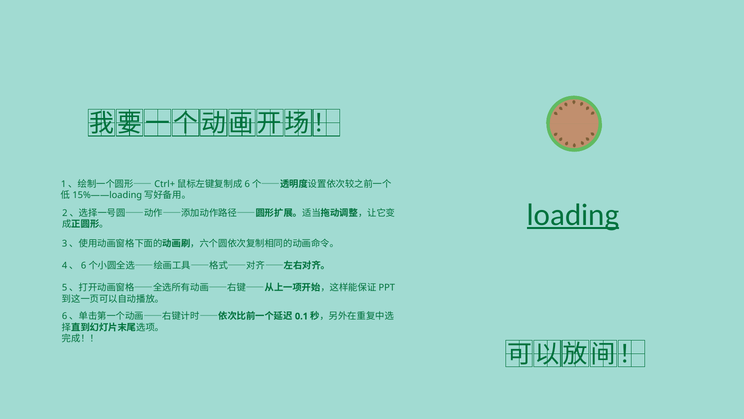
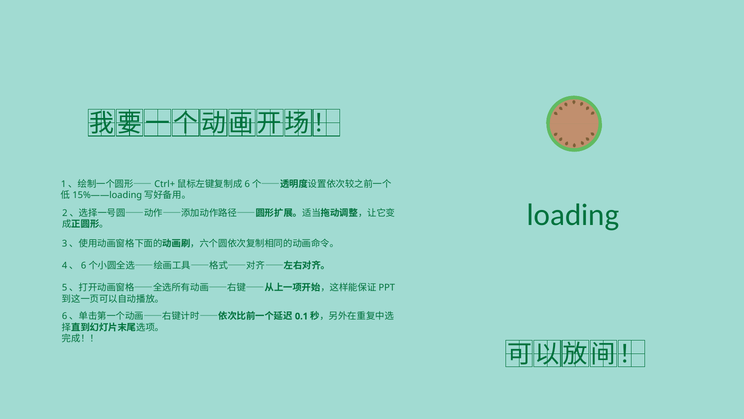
loading underline: present -> none (573, 215)
